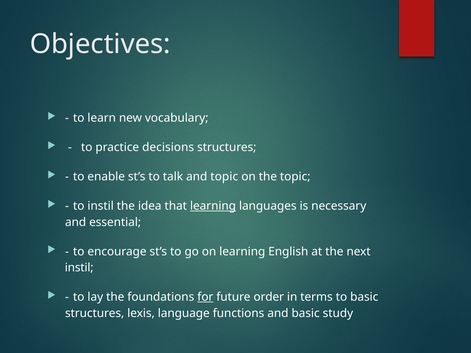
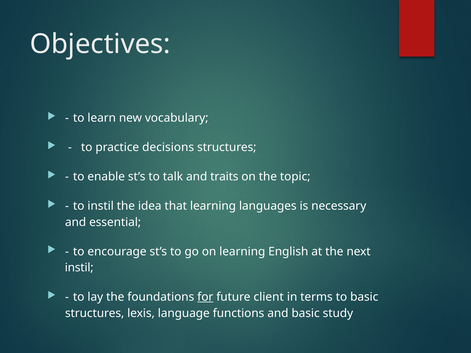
and topic: topic -> traits (224, 177)
learning underline: present -> none (213, 206)
order: order -> client (269, 297)
